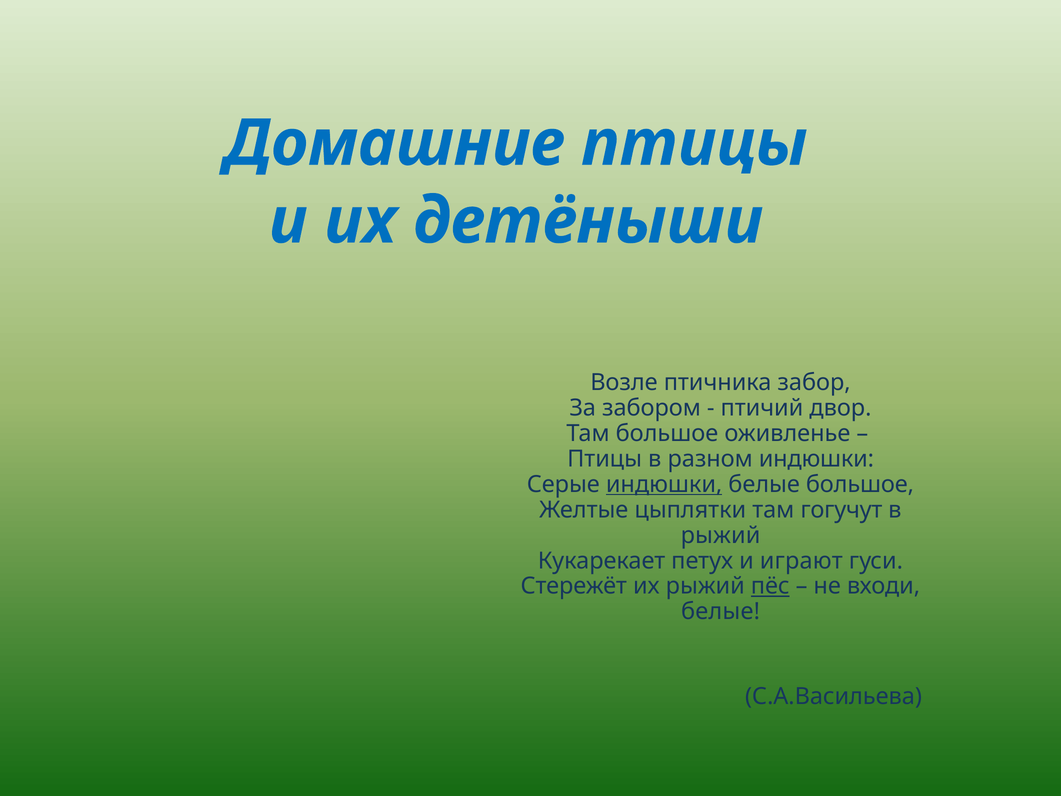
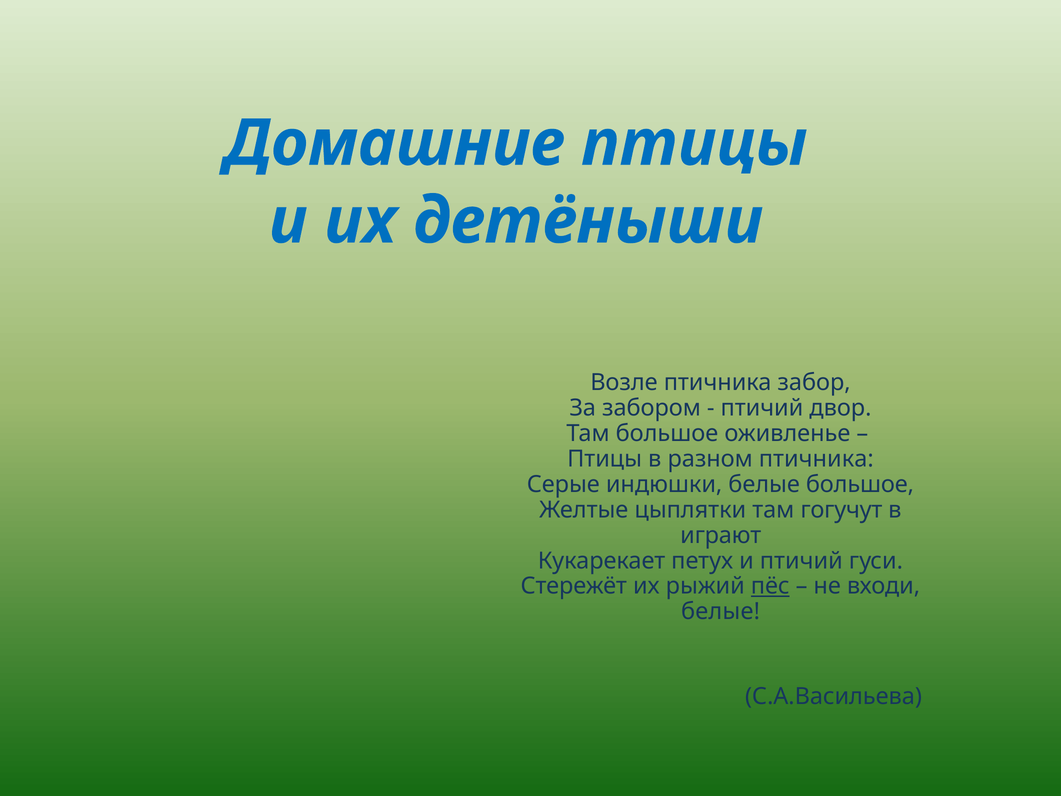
разном индюшки: индюшки -> птичника (816, 459)
индюшки underline: present -> none (664, 484)
рыжий: рыжий -> играют (721, 535)
и играют: играют -> птичий (801, 561)
